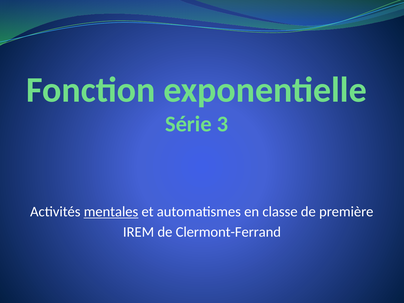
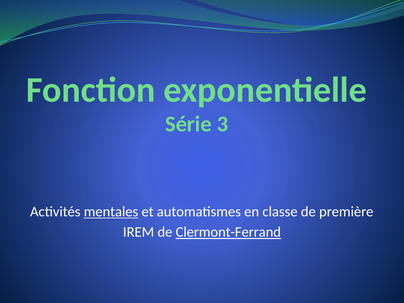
Clermont-Ferrand underline: none -> present (228, 232)
